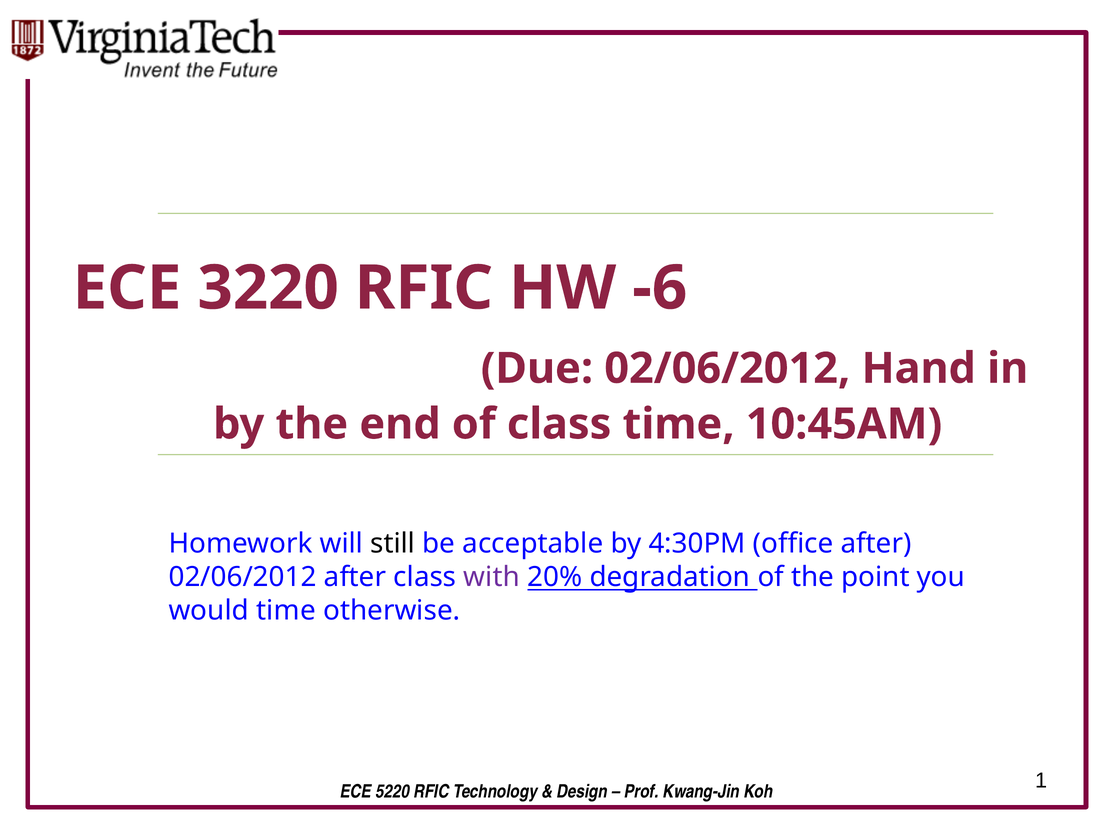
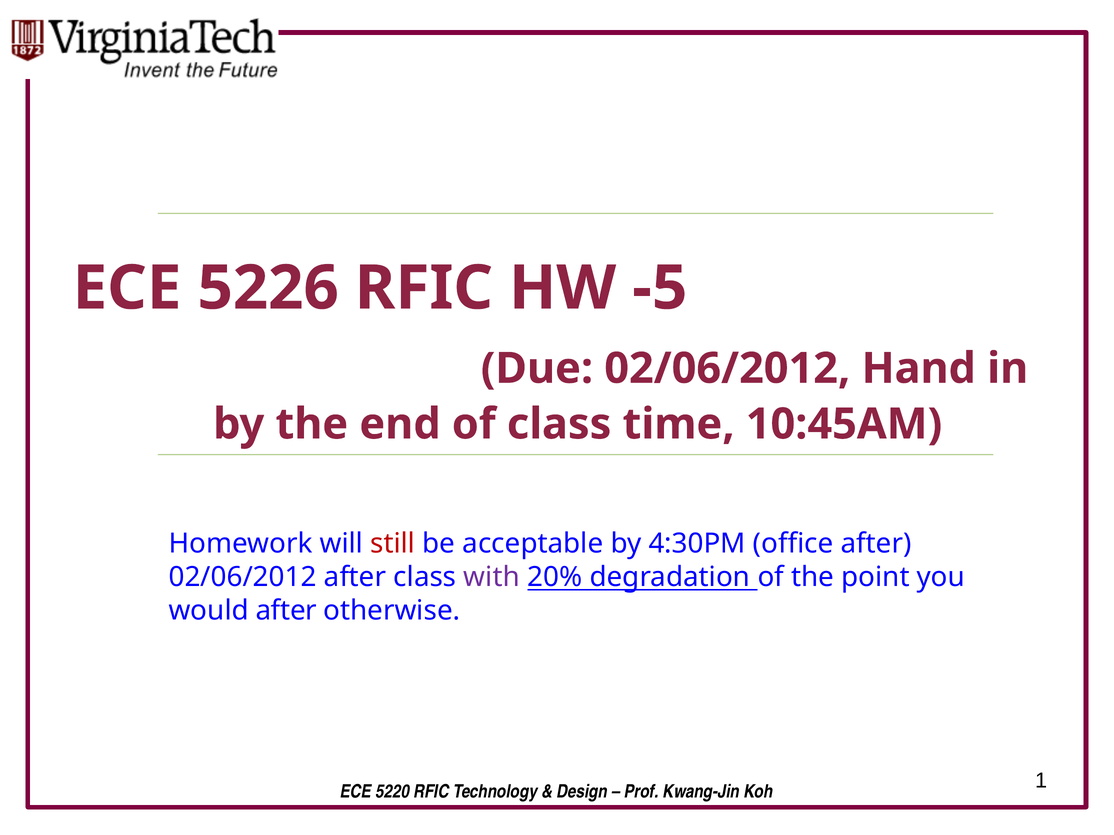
3220: 3220 -> 5226 (268, 288)
-6: -6 -> -5 (660, 288)
still colour: black -> red (393, 544)
would time: time -> after (286, 611)
